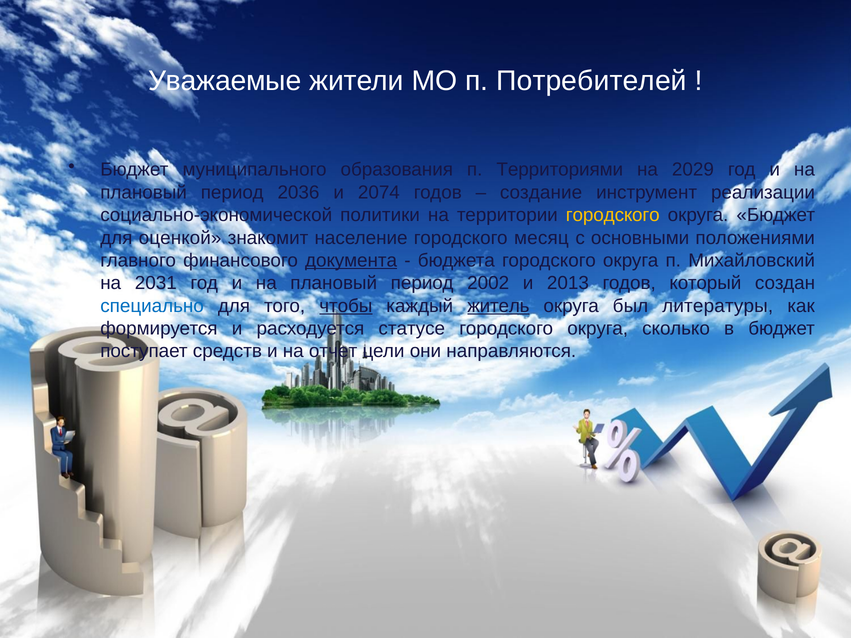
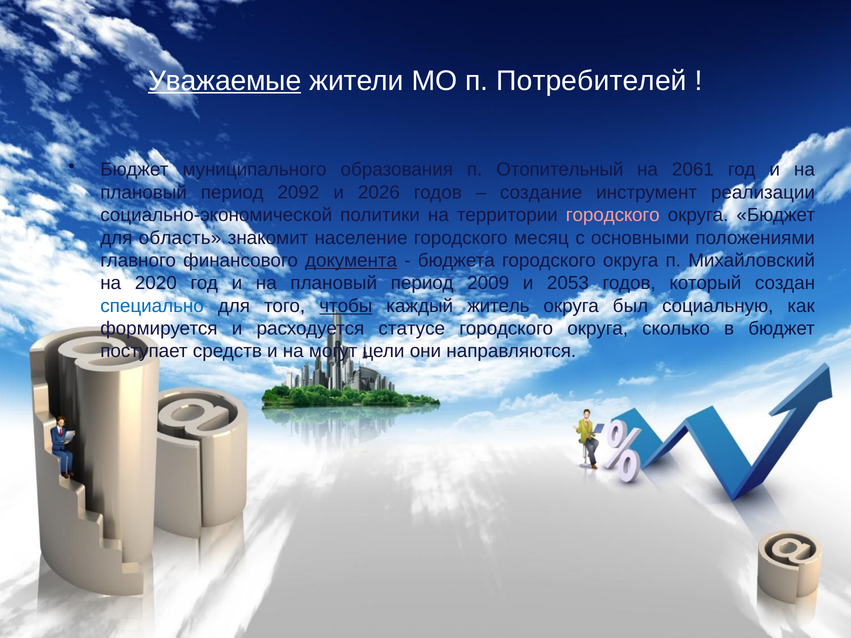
Уважаемые underline: none -> present (225, 81)
Территориями: Территориями -> Отопительный (560, 170)
2029: 2029 -> 2061 (693, 170)
2036: 2036 -> 2092 (298, 193)
2074: 2074 -> 2026 (379, 193)
городского colour: yellow -> pink (613, 215)
оценкой: оценкой -> область (180, 238)
2031: 2031 -> 2020 (156, 283)
2002: 2002 -> 2009 (488, 283)
2013: 2013 -> 2053 (568, 283)
житель underline: present -> none (498, 306)
литературы: литературы -> социальную (718, 306)
отчет: отчет -> могут (333, 351)
